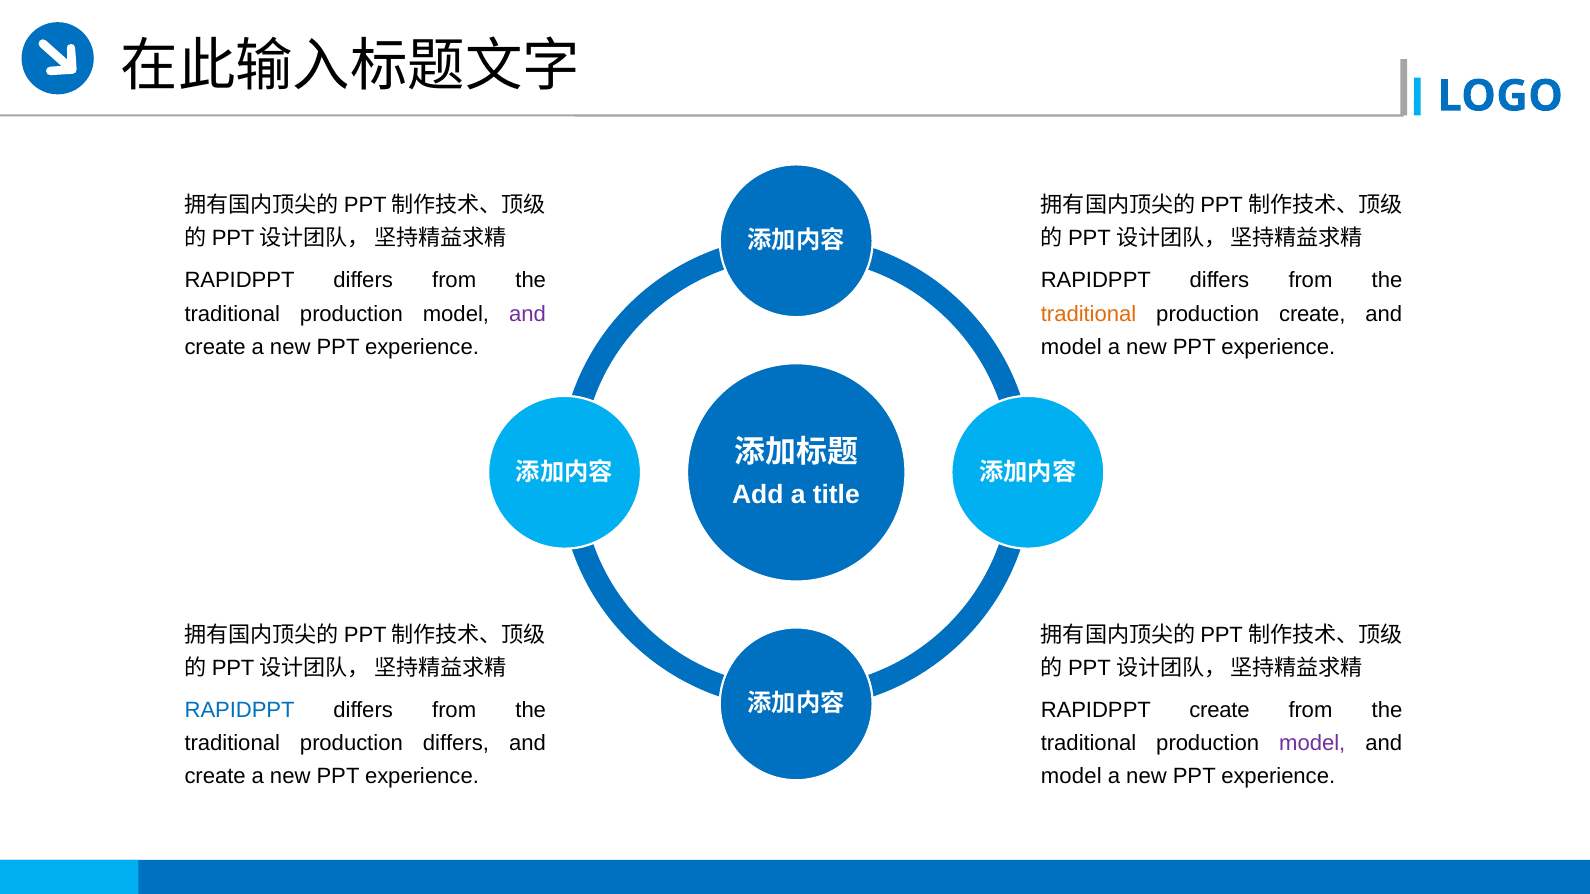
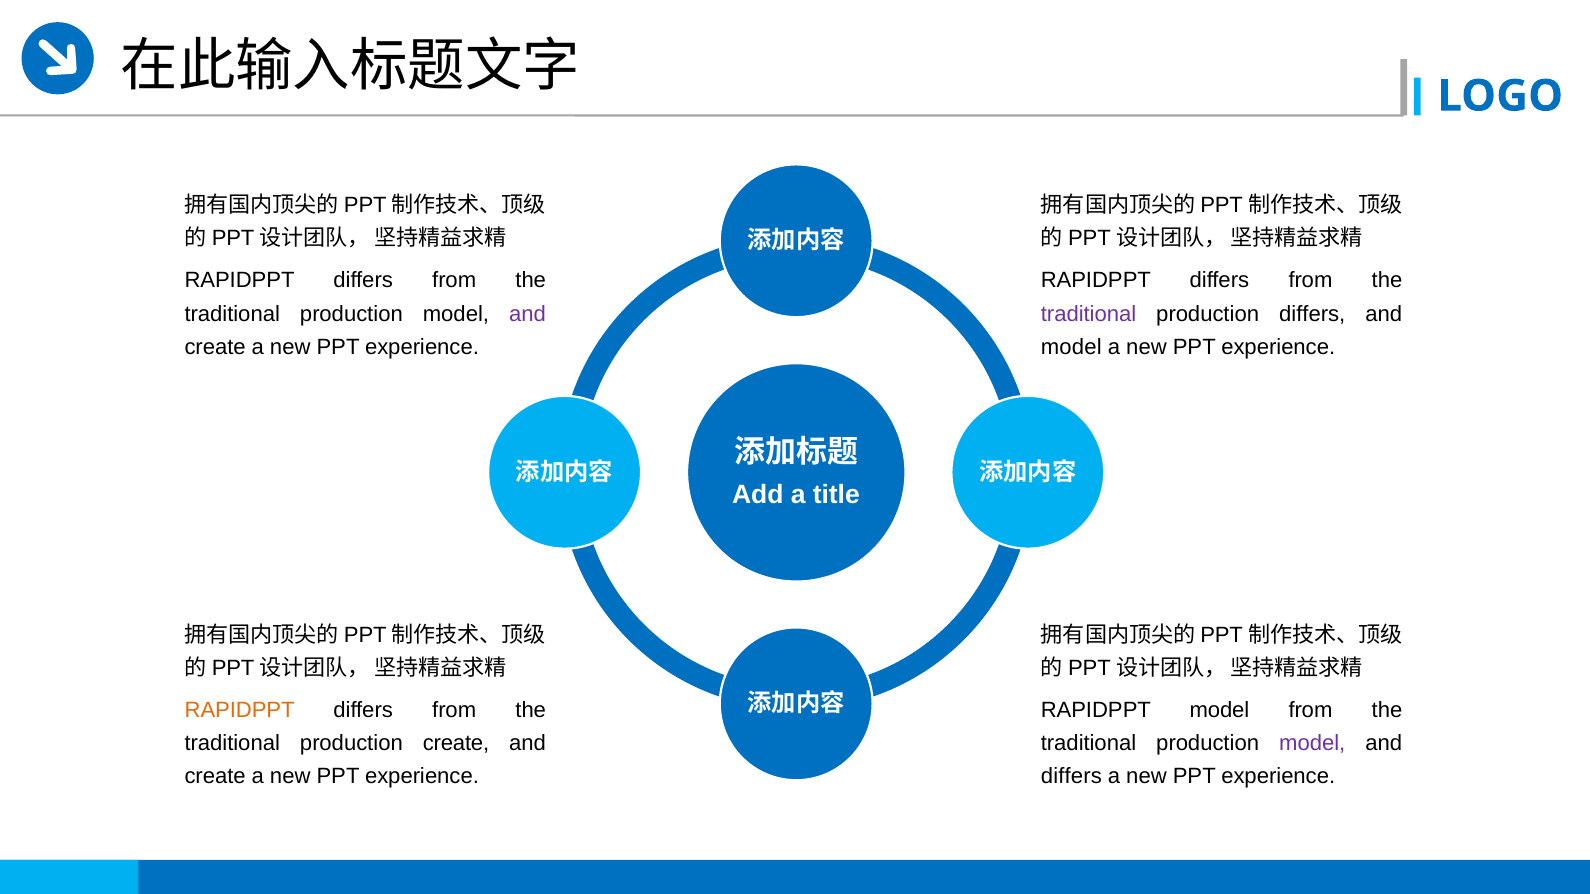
traditional colour: orange -> purple (1089, 314)
production create: create -> differs (1312, 314)
RAPIDPPT colour: blue -> orange (240, 711)
RAPIDPPT create: create -> model (1219, 711)
production differs: differs -> create (456, 744)
model: model -> differs (1071, 777)
